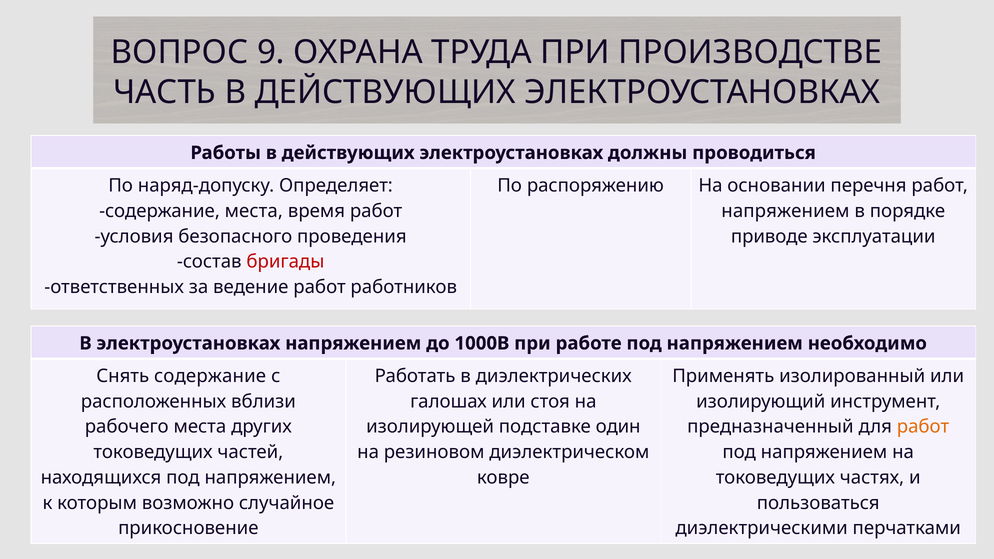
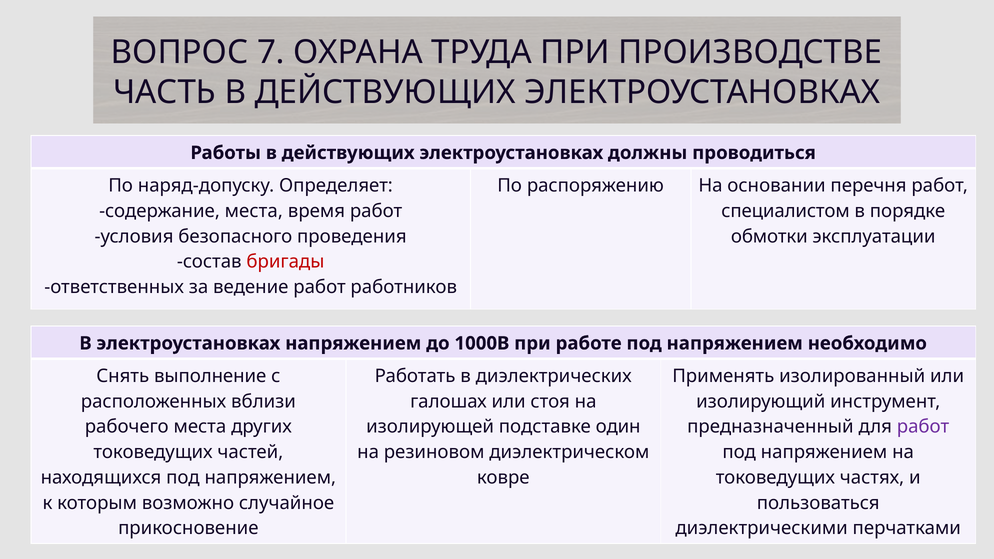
9: 9 -> 7 (271, 52)
напряжением: напряжением -> специалистом (786, 211)
приводе: приводе -> обмотки (769, 236)
Снять содержание: содержание -> выполнение (210, 376)
работ colour: orange -> purple (923, 427)
